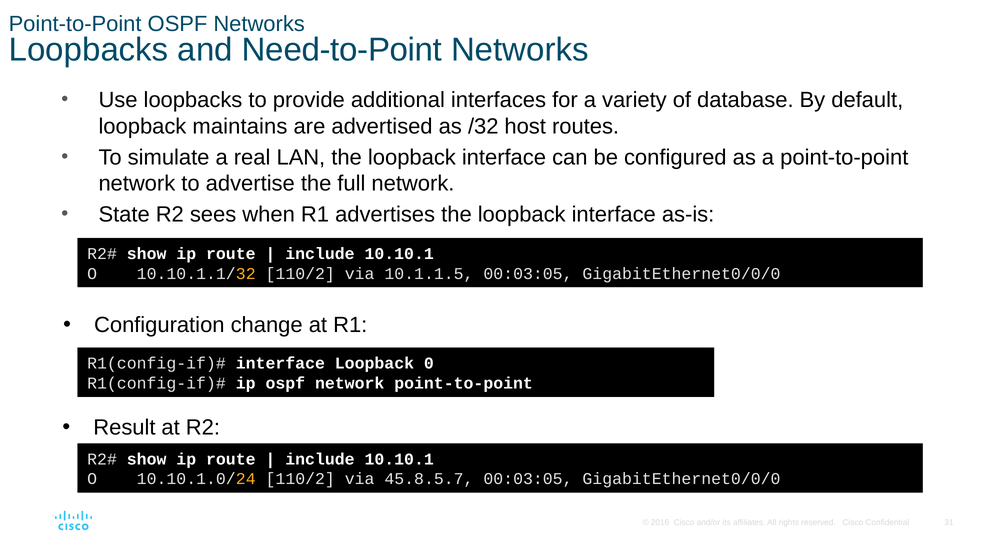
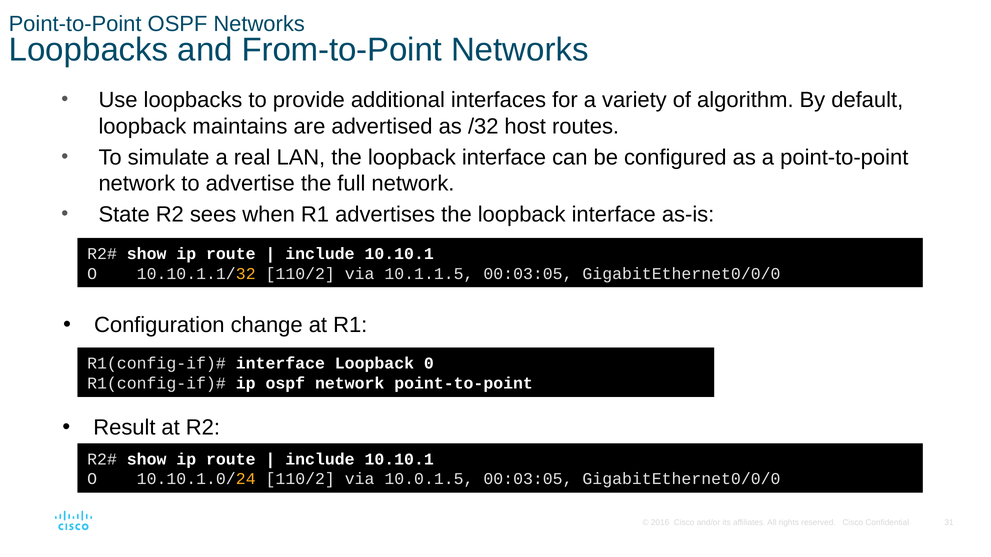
Need-to-Point: Need-to-Point -> From-to-Point (342, 50)
database: database -> algorithm (745, 100)
45.8.5.7: 45.8.5.7 -> 10.0.1.5 (429, 479)
